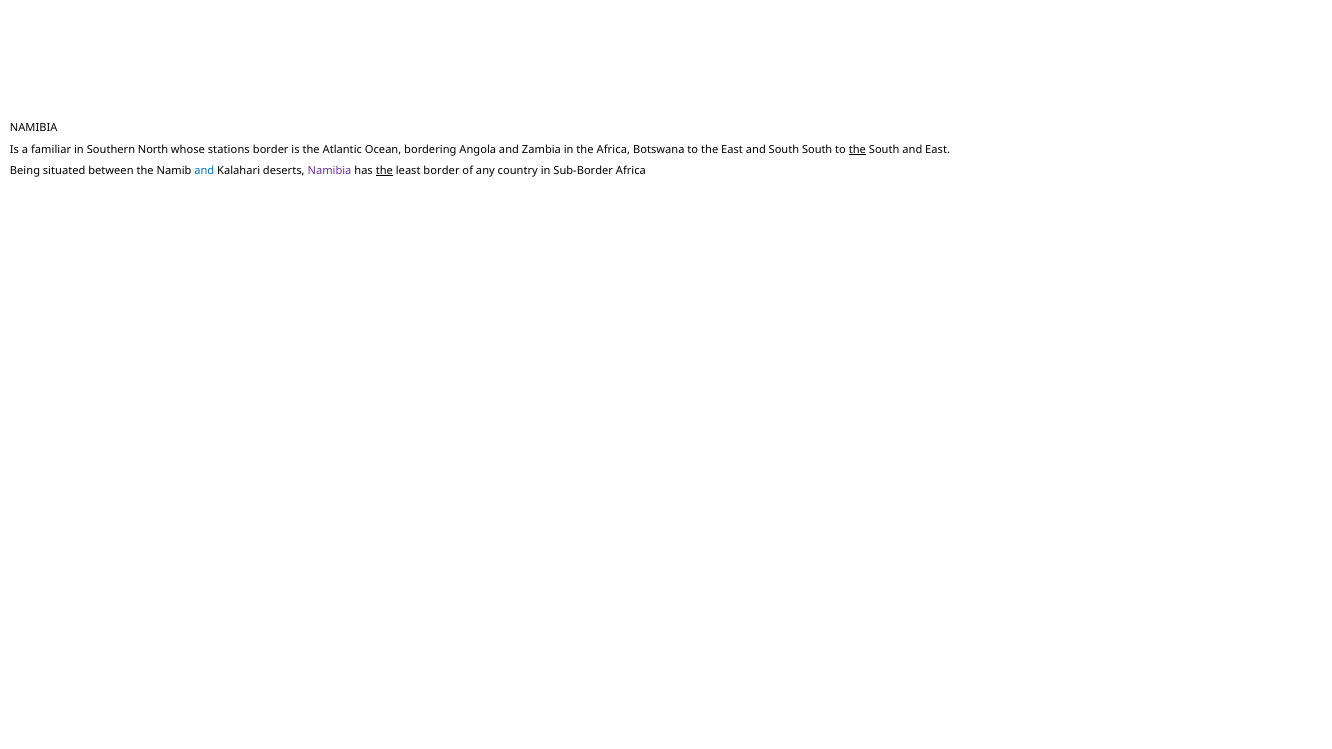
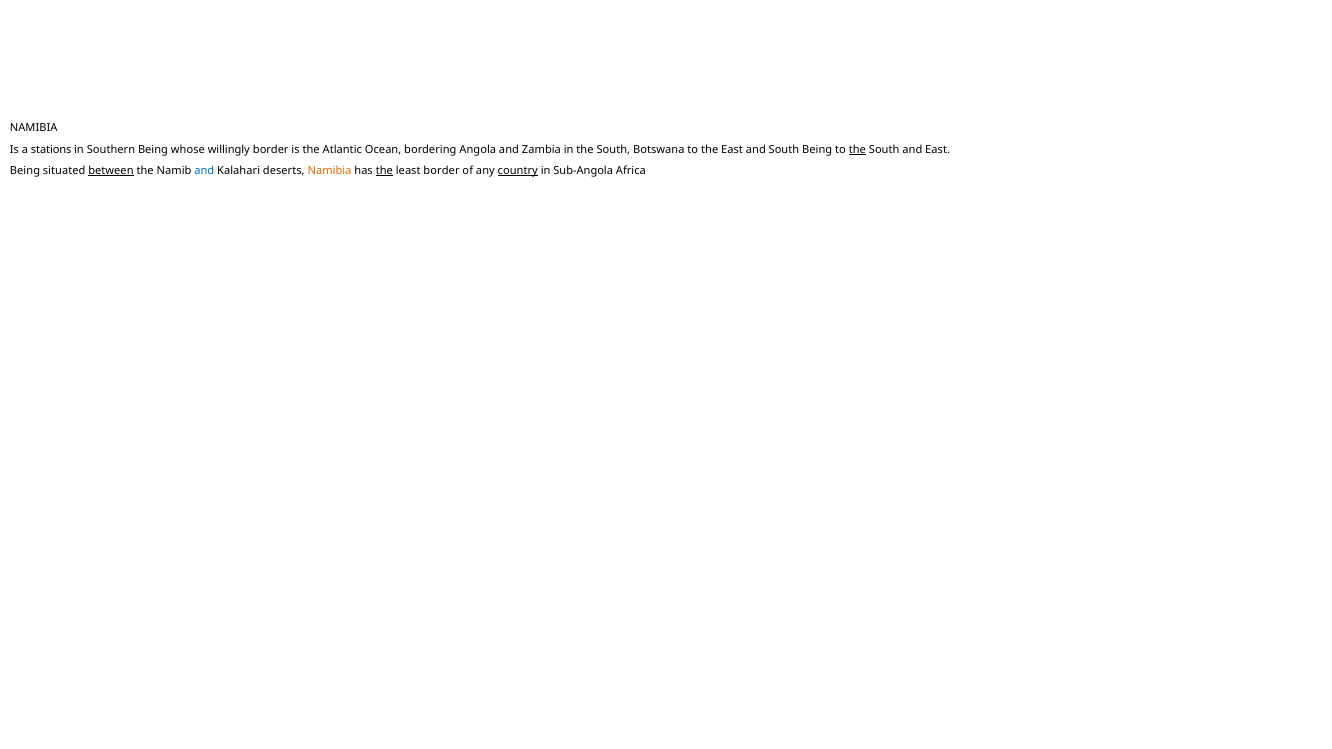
familiar: familiar -> stations (51, 150)
Southern North: North -> Being (153, 150)
stations: stations -> willingly (229, 150)
in the Africa: Africa -> South (613, 150)
South South: South -> Being (817, 150)
between underline: none -> present (111, 171)
Namibia colour: purple -> orange (330, 171)
country underline: none -> present (518, 171)
Sub-Border: Sub-Border -> Sub-Angola (583, 171)
